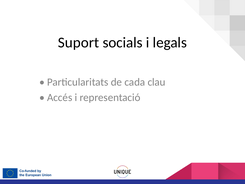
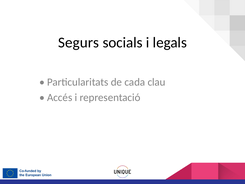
Suport: Suport -> Segurs (79, 42)
